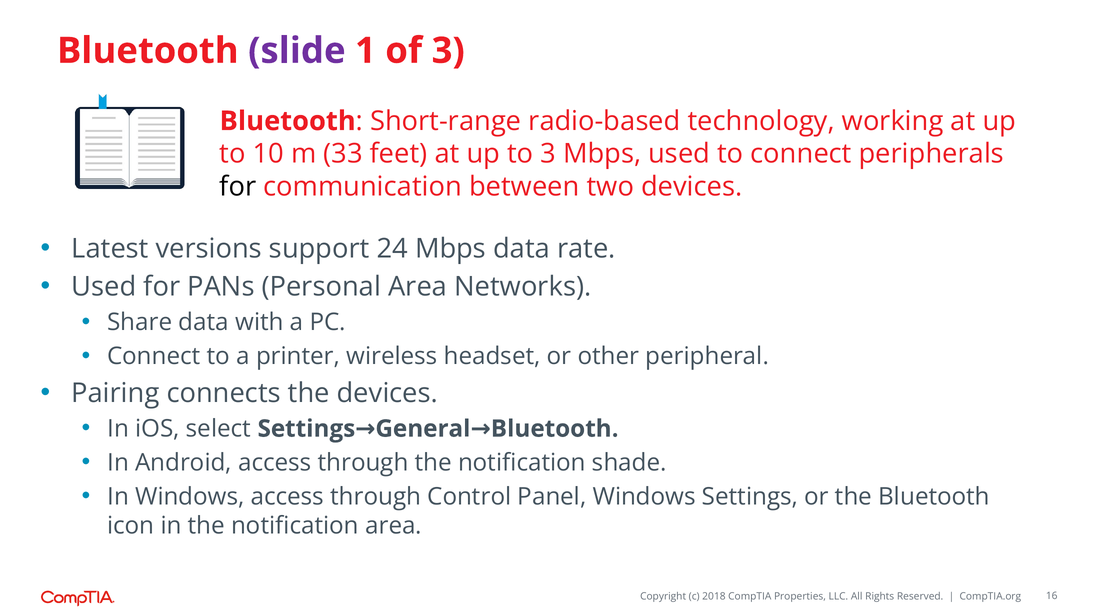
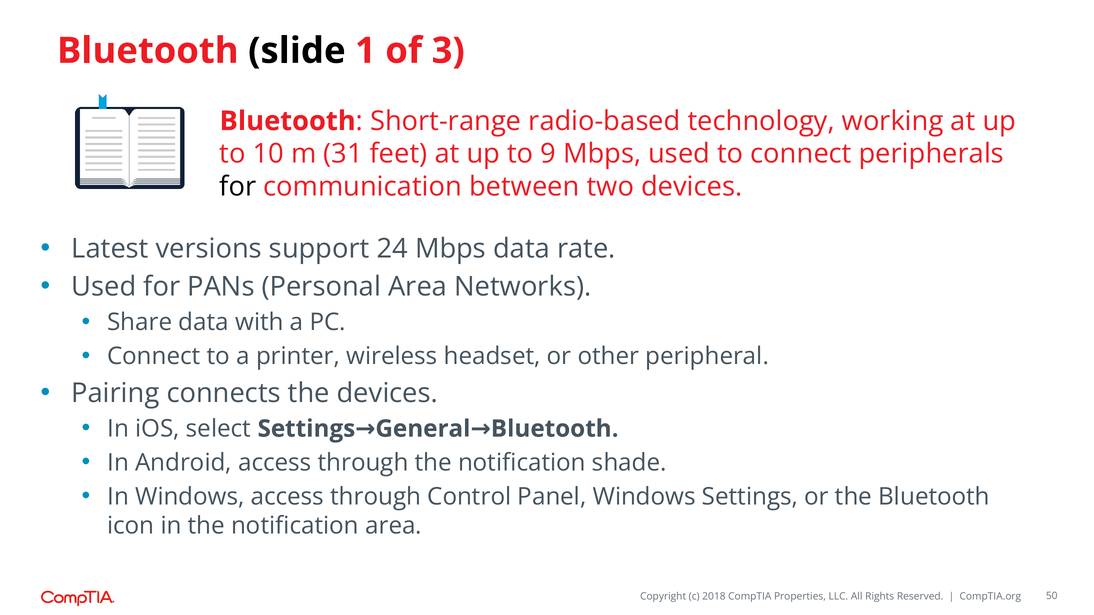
slide colour: purple -> black (297, 51)
33: 33 -> 31 (343, 154)
to 3: 3 -> 9 (548, 154)
16: 16 -> 50 (1052, 596)
